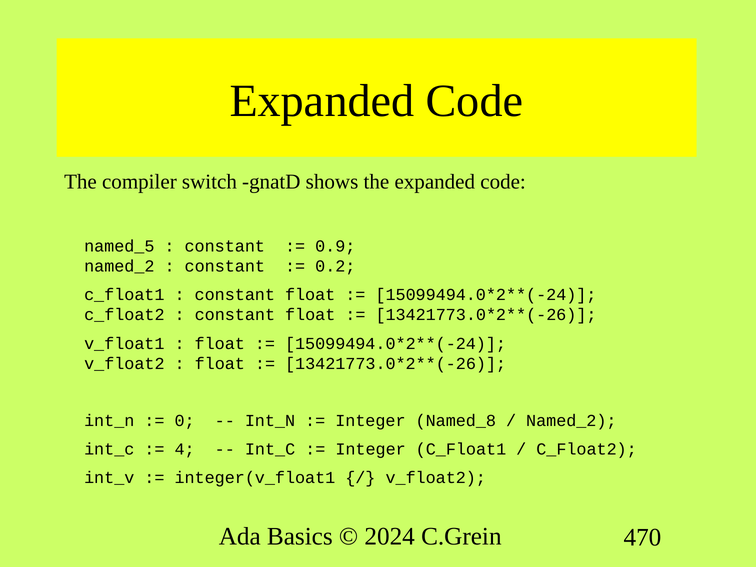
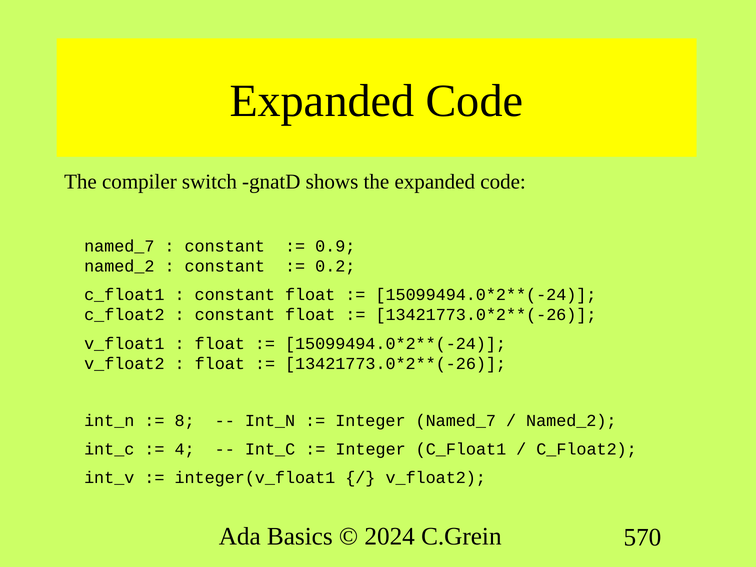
named_5: named_5 -> named_7 (119, 246)
0: 0 -> 8 (185, 421)
Integer Named_8: Named_8 -> Named_7 (456, 421)
470: 470 -> 570 (642, 537)
